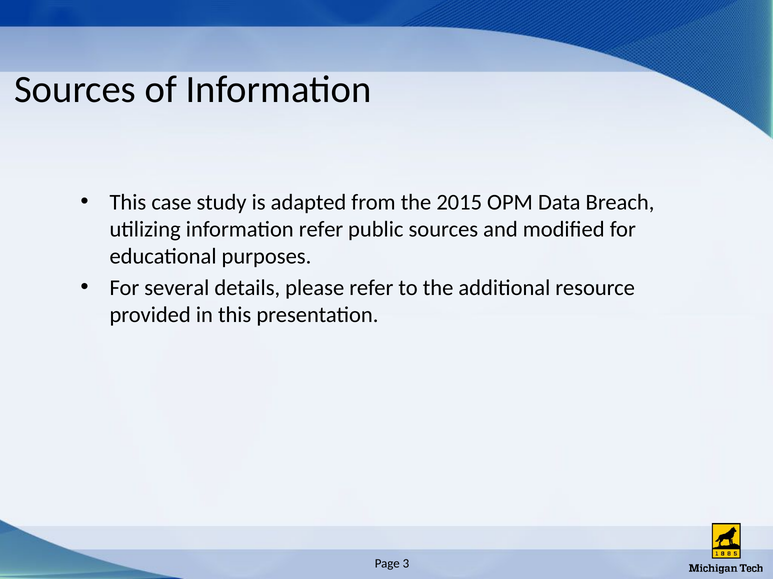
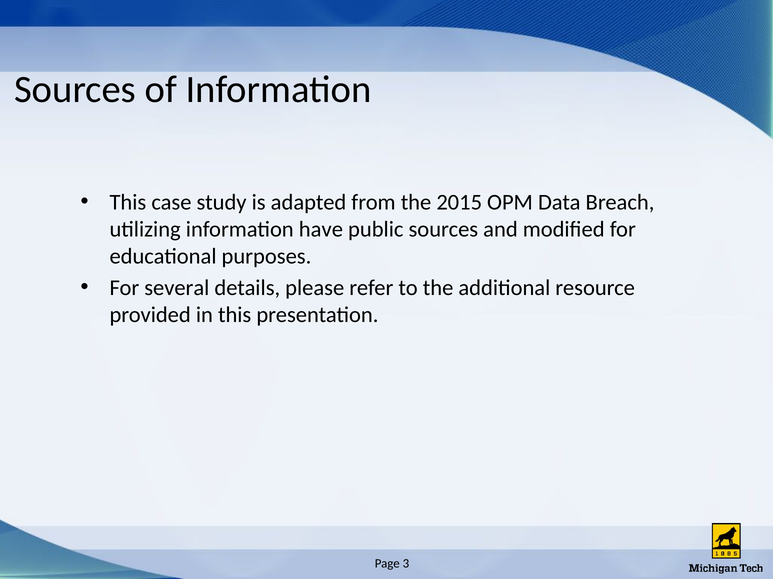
information refer: refer -> have (321, 230)
